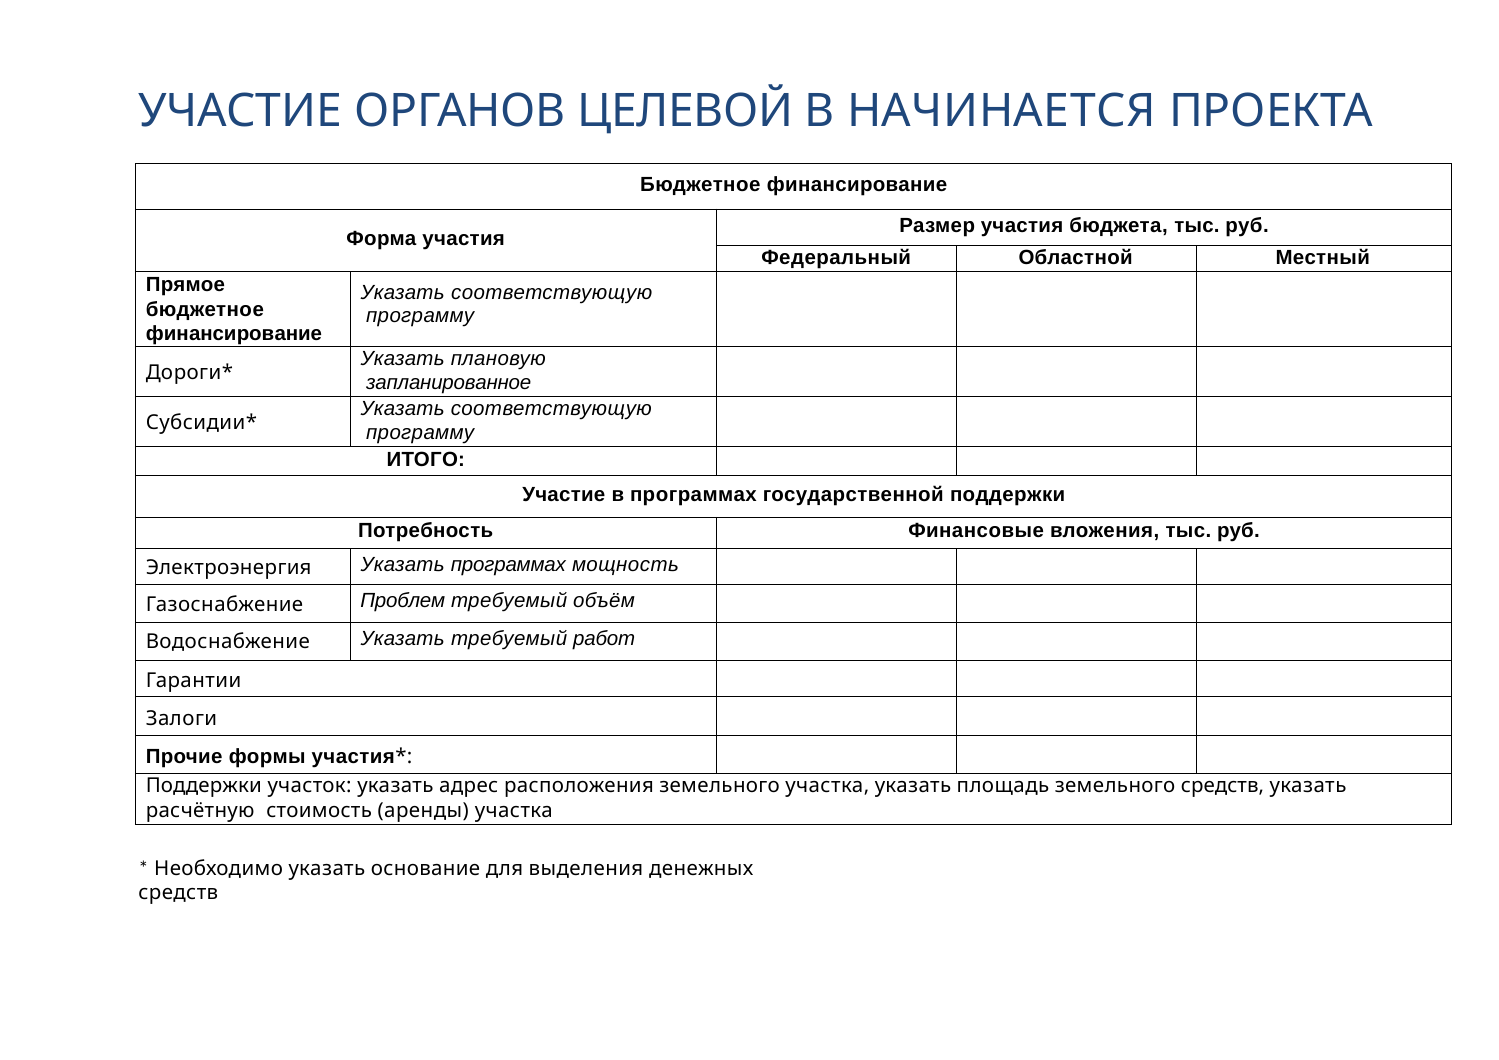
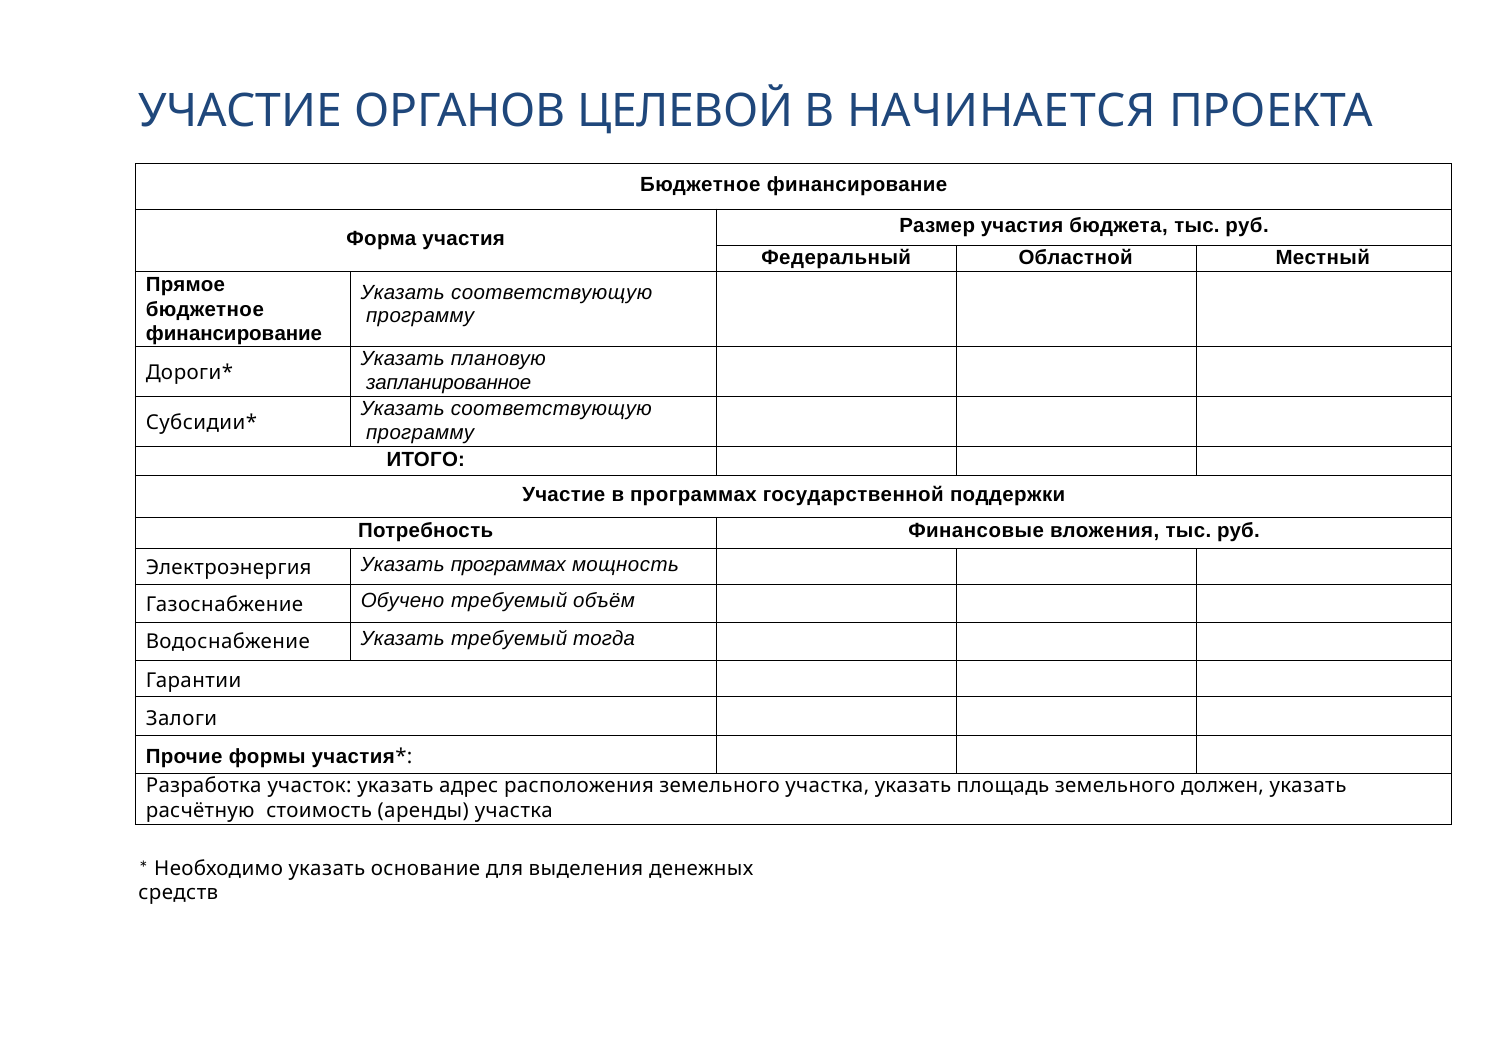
Проблем: Проблем -> Обучено (403, 601)
работ: работ -> тогда (604, 639)
Поддержки: Поддержки -> Разработка (204, 786)
земельного средств: средств -> должен (1222, 786)
